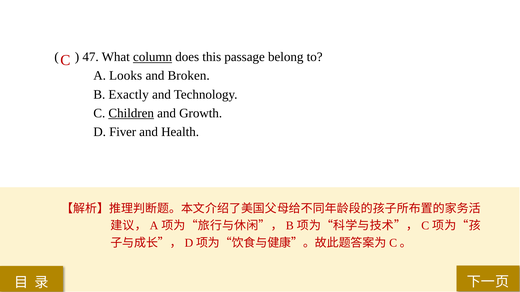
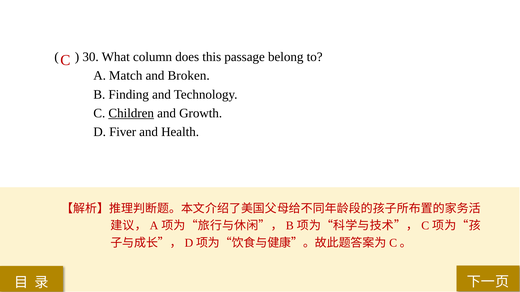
47: 47 -> 30 (91, 57)
column underline: present -> none (153, 57)
Looks: Looks -> Match (126, 76)
Exactly: Exactly -> Finding (129, 95)
